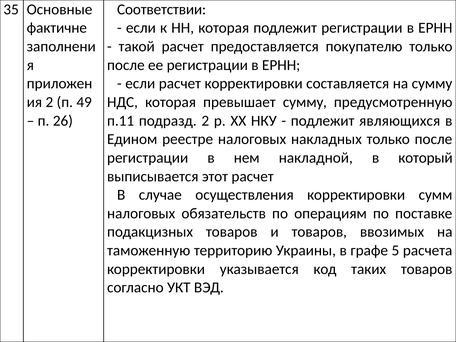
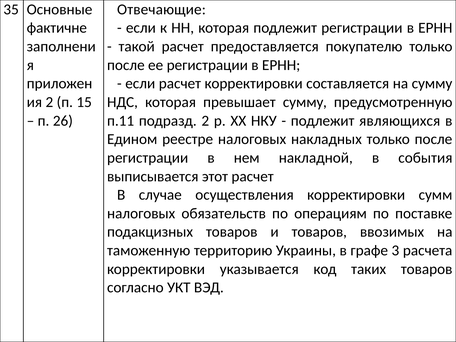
Соответствии: Соответствии -> Отвечающие (161, 9)
49: 49 -> 15 (84, 102)
который: который -> события (425, 158)
5: 5 -> 3 (395, 251)
